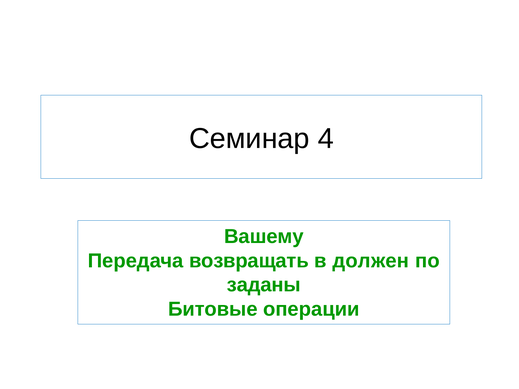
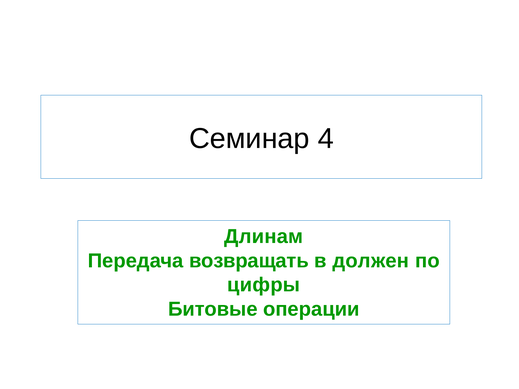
Вашему: Вашему -> Длинам (264, 237)
заданы: заданы -> цифры (264, 285)
